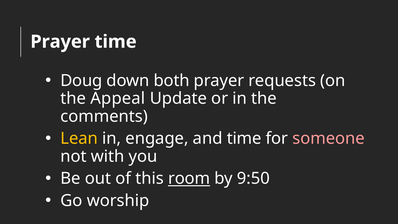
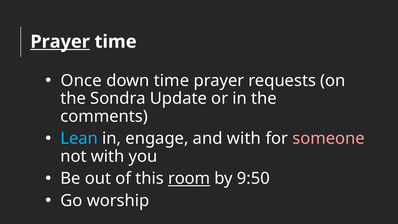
Prayer underline: none -> present (60, 42)
Doug: Doug -> Once (81, 81)
down both: both -> time (171, 81)
Appeal: Appeal -> Sondra (118, 98)
Lean colour: yellow -> light blue (79, 138)
and time: time -> with (244, 138)
